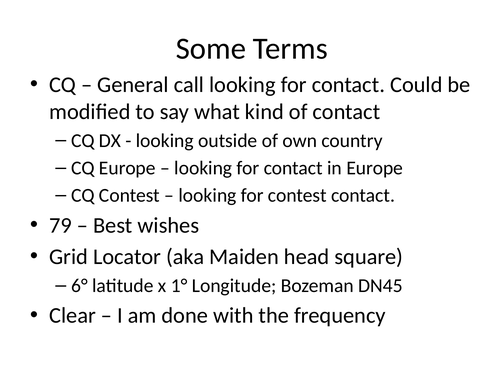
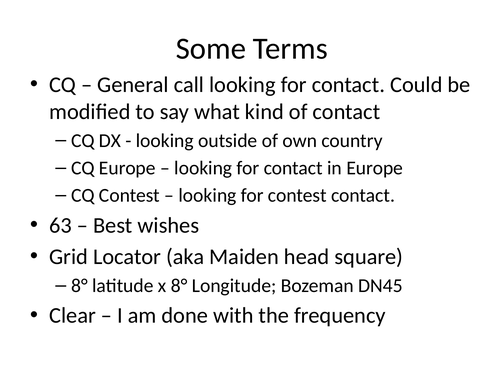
79: 79 -> 63 (60, 225)
6°: 6° -> 8° (79, 286)
x 1°: 1° -> 8° (179, 286)
